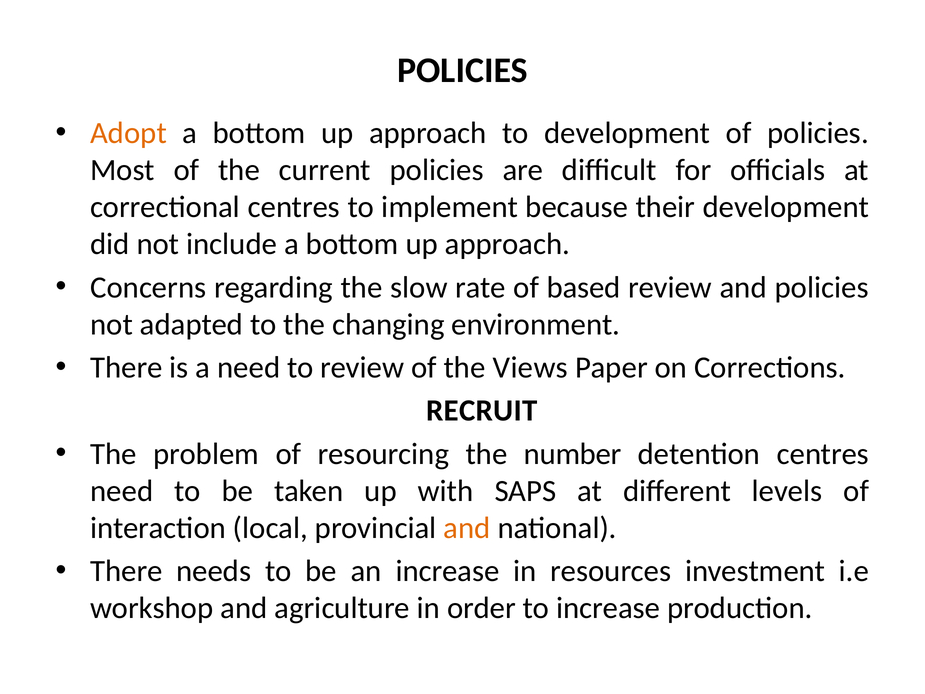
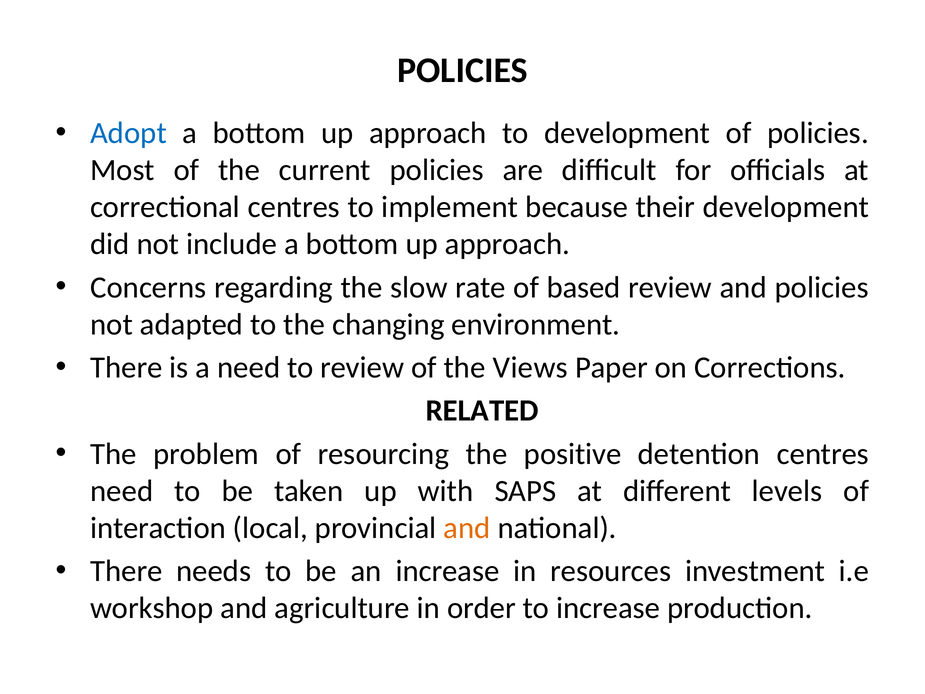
Adopt colour: orange -> blue (129, 133)
RECRUIT: RECRUIT -> RELATED (482, 411)
number: number -> positive (573, 454)
